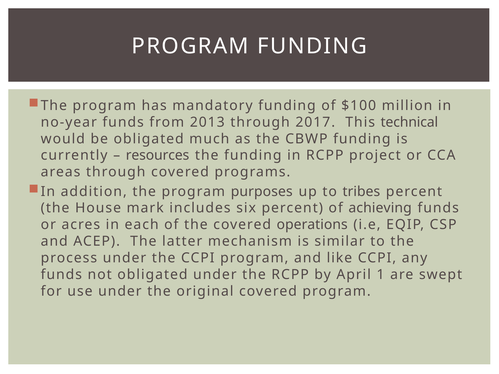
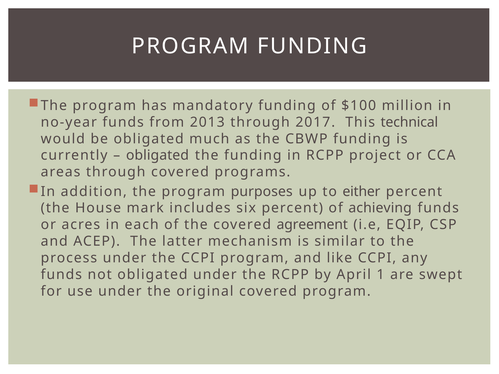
resources: resources -> obligated (157, 156)
tribes: tribes -> either (361, 192)
operations: operations -> agreement (312, 225)
